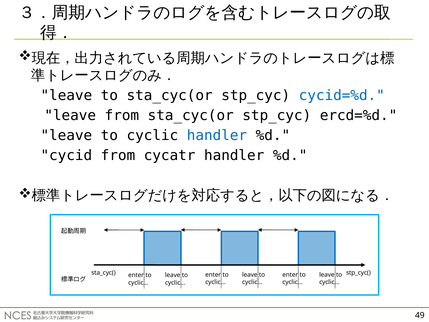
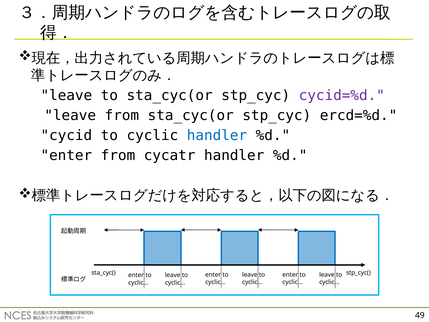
cycid=%d colour: blue -> purple (342, 95)
leave: leave -> cycid (66, 135)
cycid: cycid -> enter (66, 155)
